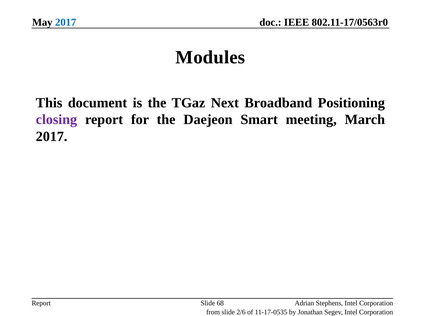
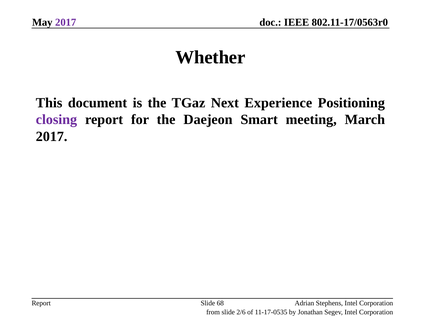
2017 colour: blue -> purple (66, 22)
Modules: Modules -> Whether (211, 57)
Broadband: Broadband -> Experience (278, 103)
